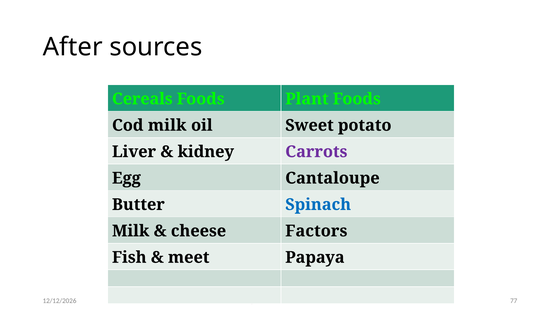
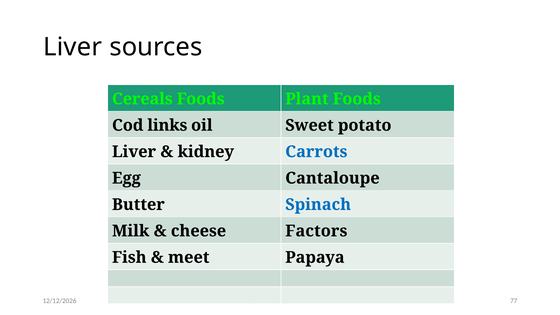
After: After -> Liver (73, 47)
Cod milk: milk -> links (167, 125)
Carrots colour: purple -> blue (316, 152)
